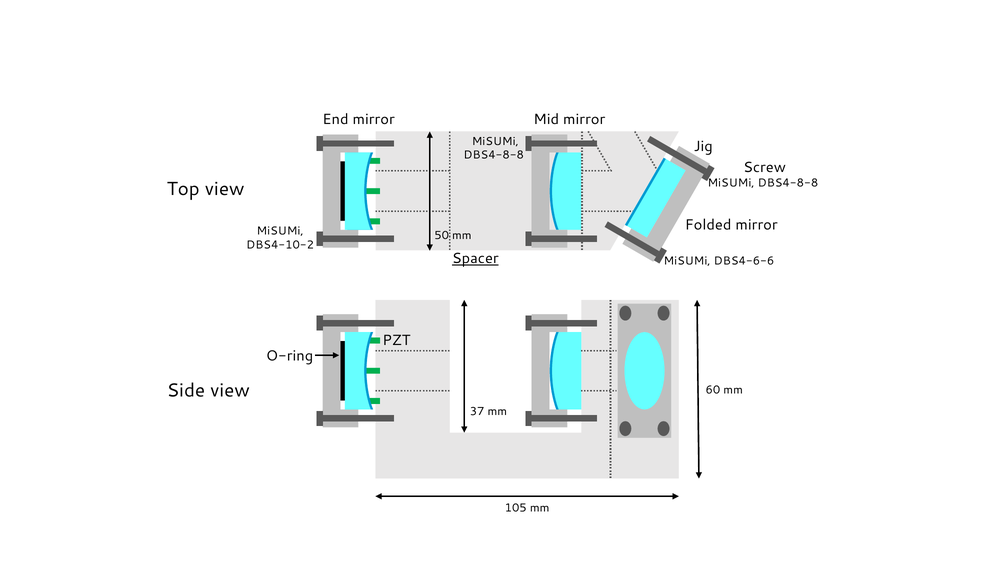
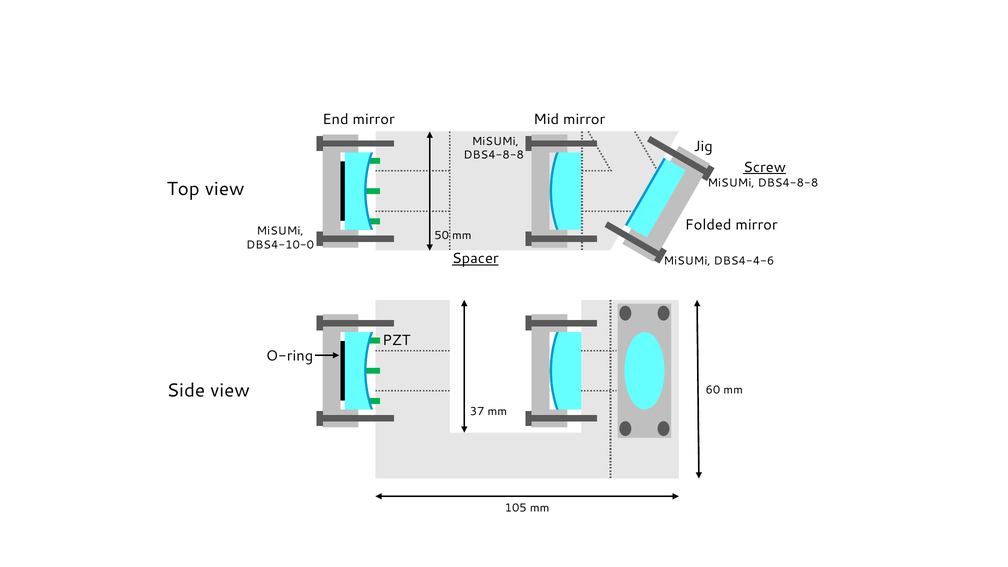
Screw underline: none -> present (765, 167)
DBS4-10-2: DBS4-10-2 -> DBS4-10-0 (280, 245)
DBS4-6-6: DBS4-6-6 -> DBS4-4-6 (744, 261)
